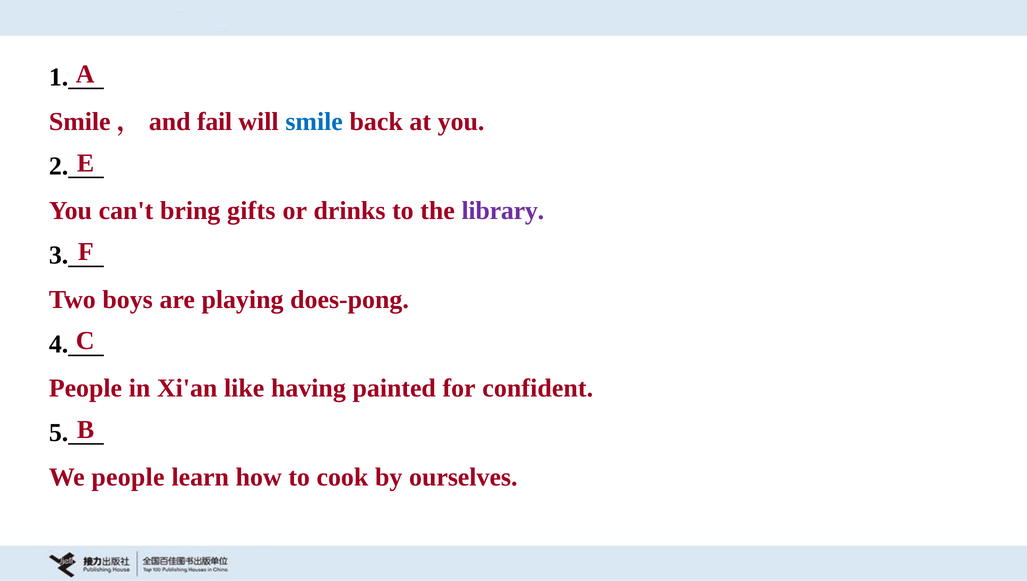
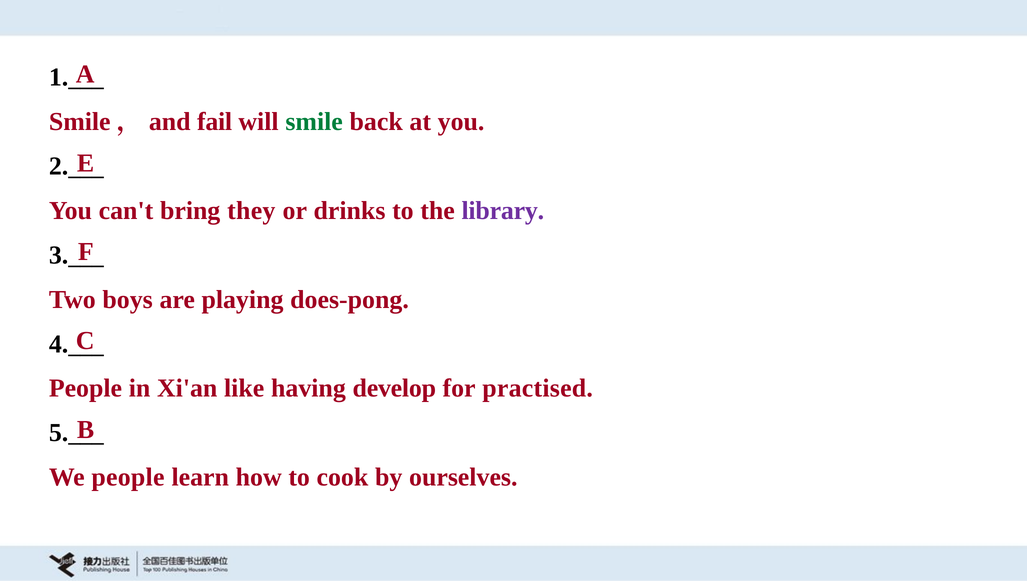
smile colour: blue -> green (314, 122)
gifts: gifts -> they (251, 211)
painted: painted -> develop (394, 388)
confident: confident -> practised (538, 388)
